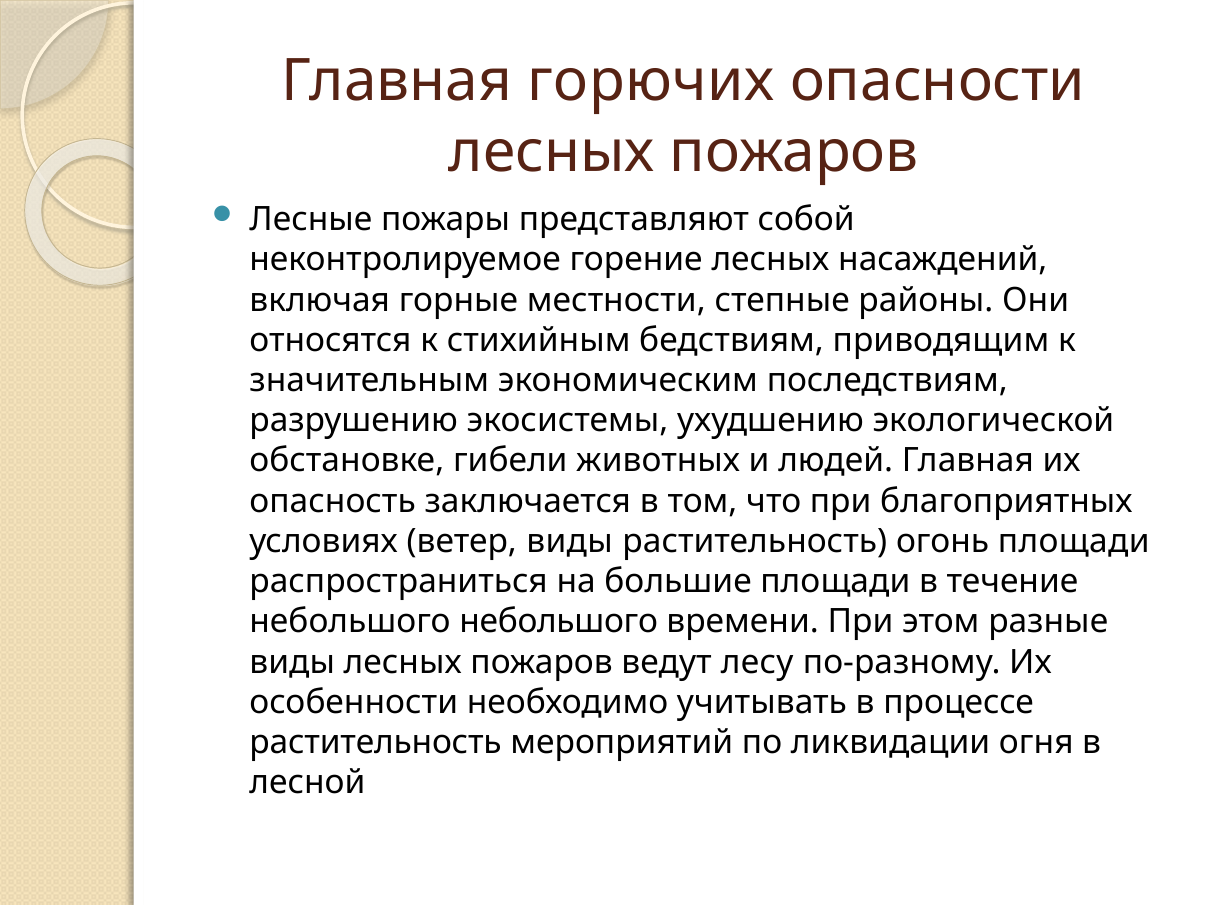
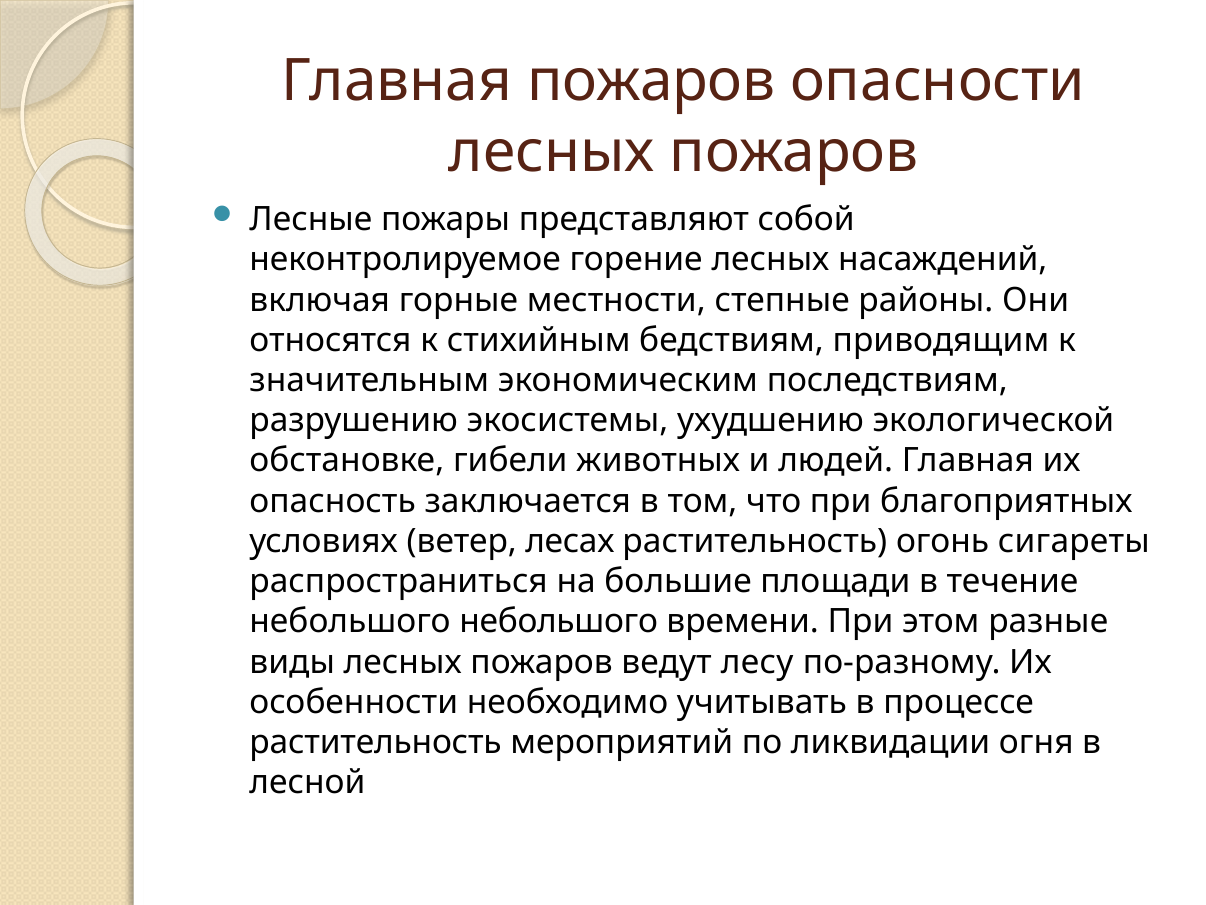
Главная горючих: горючих -> пожаров (651, 81)
ветер виды: виды -> лесах (570, 541)
огонь площади: площади -> сигареты (1074, 541)
